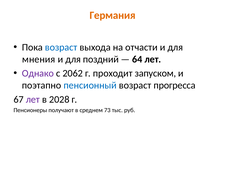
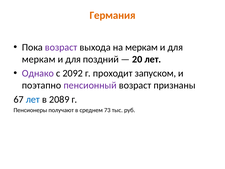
возраст colour: blue -> purple (61, 47)
на отчасти: отчасти -> меркам (142, 47)
мнения: мнения -> меркам (39, 59)
64: 64 -> 20 (137, 59)
2062: 2062 -> 2092 (73, 73)
пенсионный colour: blue -> purple (90, 85)
прогресса: прогресса -> признаны (175, 85)
лет colour: purple -> blue (33, 99)
2028: 2028 -> 2089 (59, 99)
